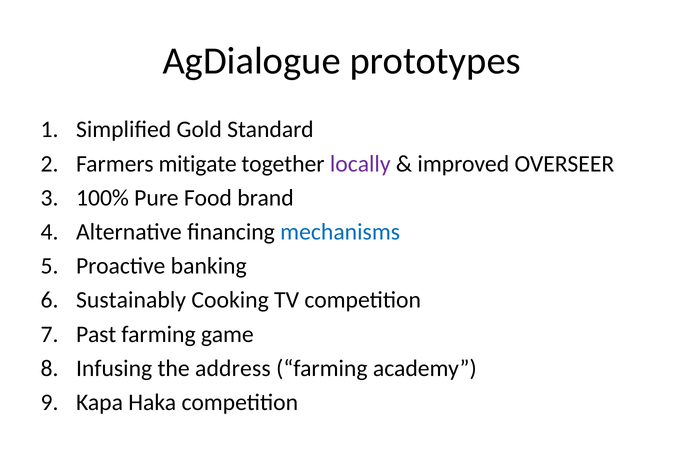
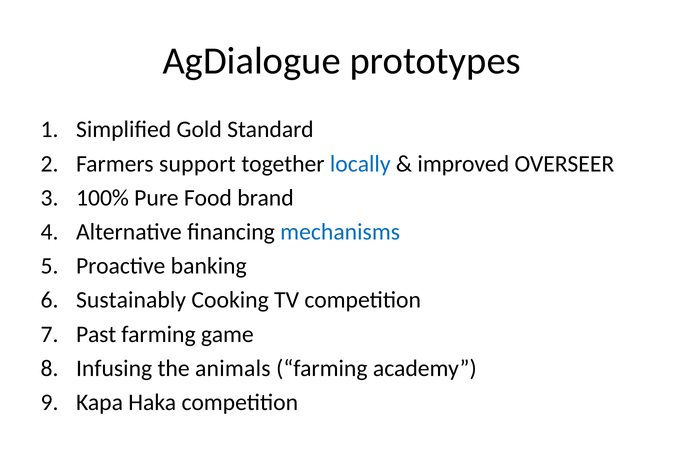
mitigate: mitigate -> support (197, 164)
locally colour: purple -> blue (360, 164)
address: address -> animals (233, 368)
